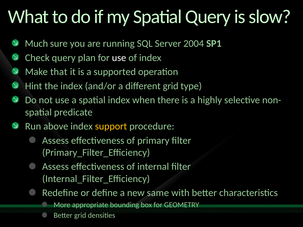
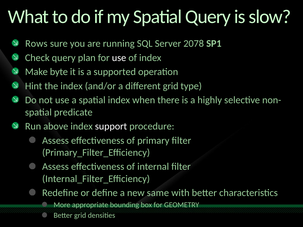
Much: Much -> Rows (36, 44)
2004: 2004 -> 2078 (194, 44)
that: that -> byte (59, 72)
support colour: yellow -> white (111, 126)
